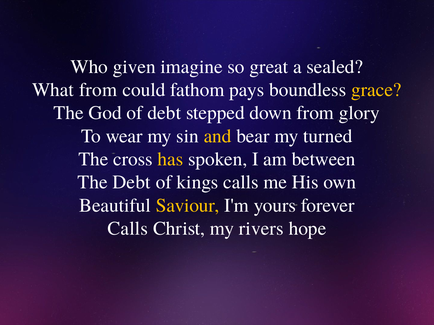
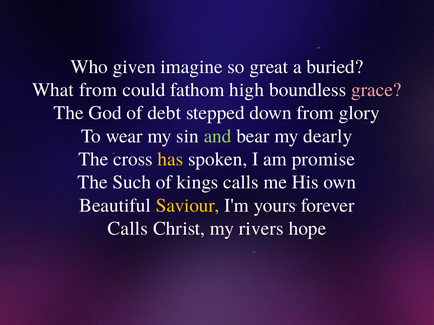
sealed: sealed -> buried (335, 67)
pays: pays -> high (247, 90)
grace colour: yellow -> pink (376, 90)
and colour: yellow -> light green (218, 136)
turned: turned -> dearly (328, 136)
between: between -> promise (323, 159)
The Debt: Debt -> Such (132, 183)
